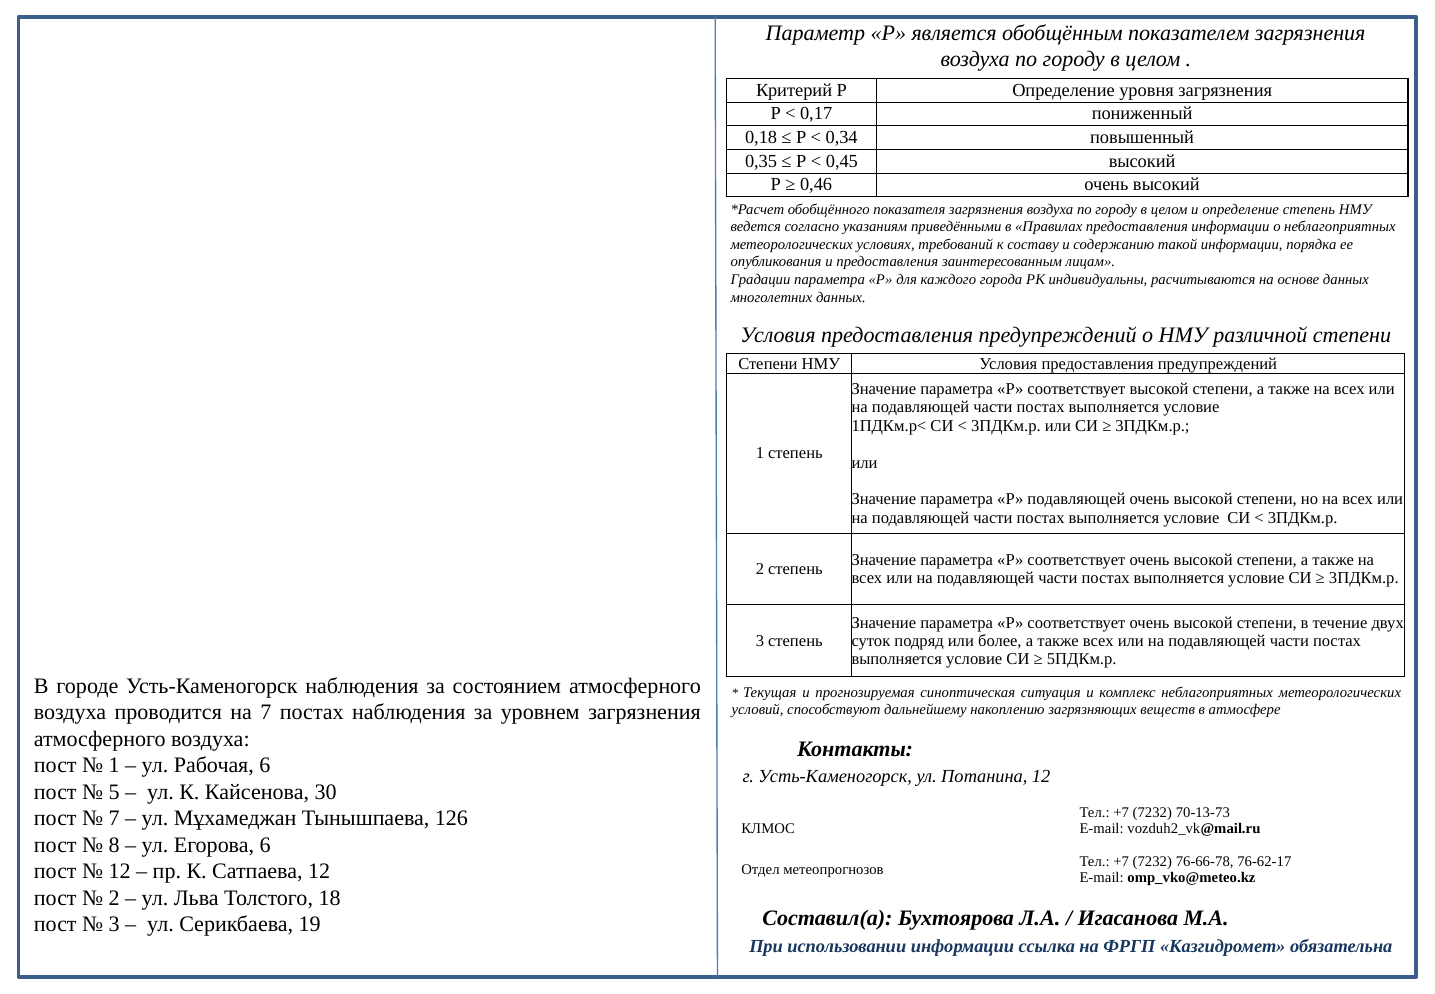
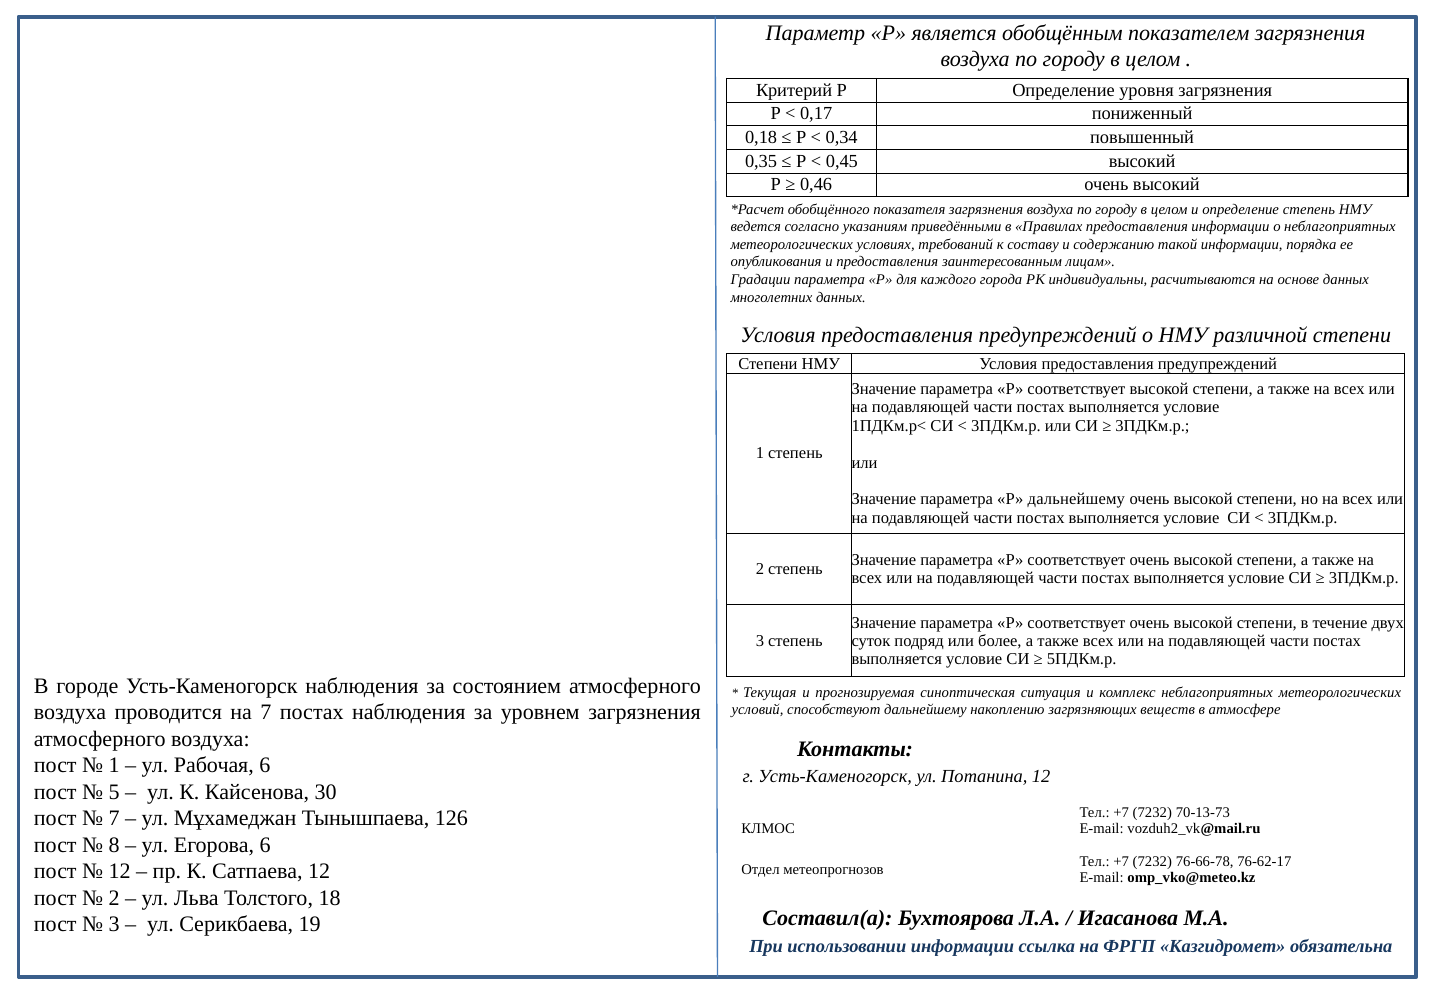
Р подавляющей: подавляющей -> дальнейшему (1076, 499)
